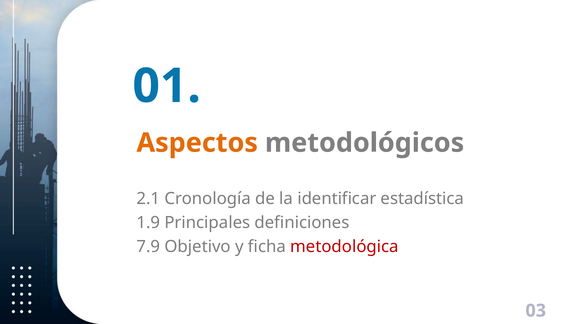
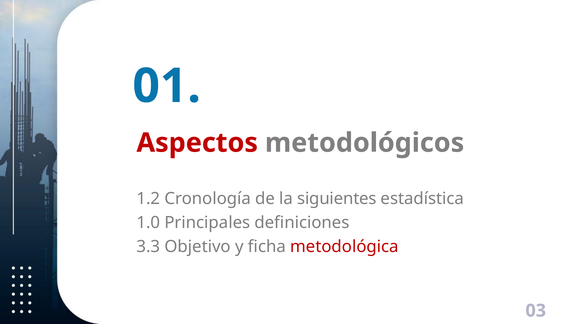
Aspectos colour: orange -> red (197, 143)
2.1: 2.1 -> 1.2 (148, 198)
identificar: identificar -> siguientes (337, 198)
1.9: 1.9 -> 1.0 (148, 223)
7.9: 7.9 -> 3.3 (148, 247)
